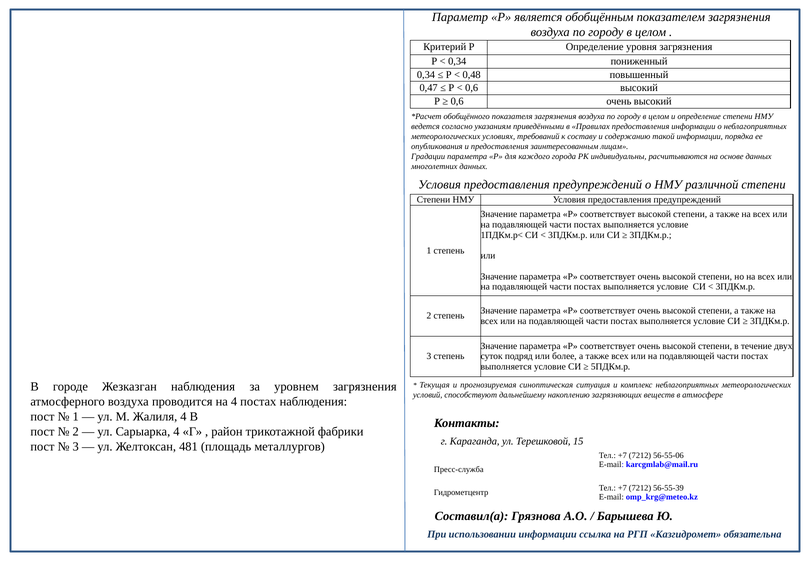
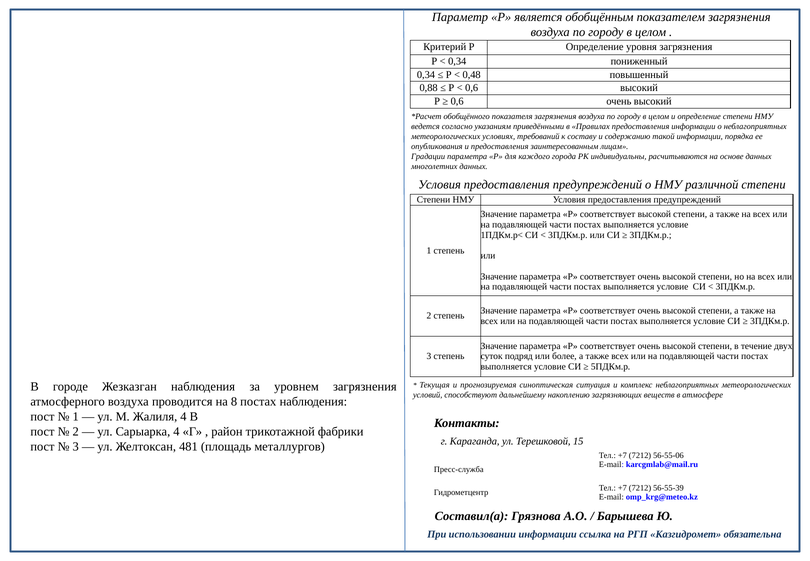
0,47: 0,47 -> 0,88 (429, 88)
на 4: 4 -> 8 (234, 402)
